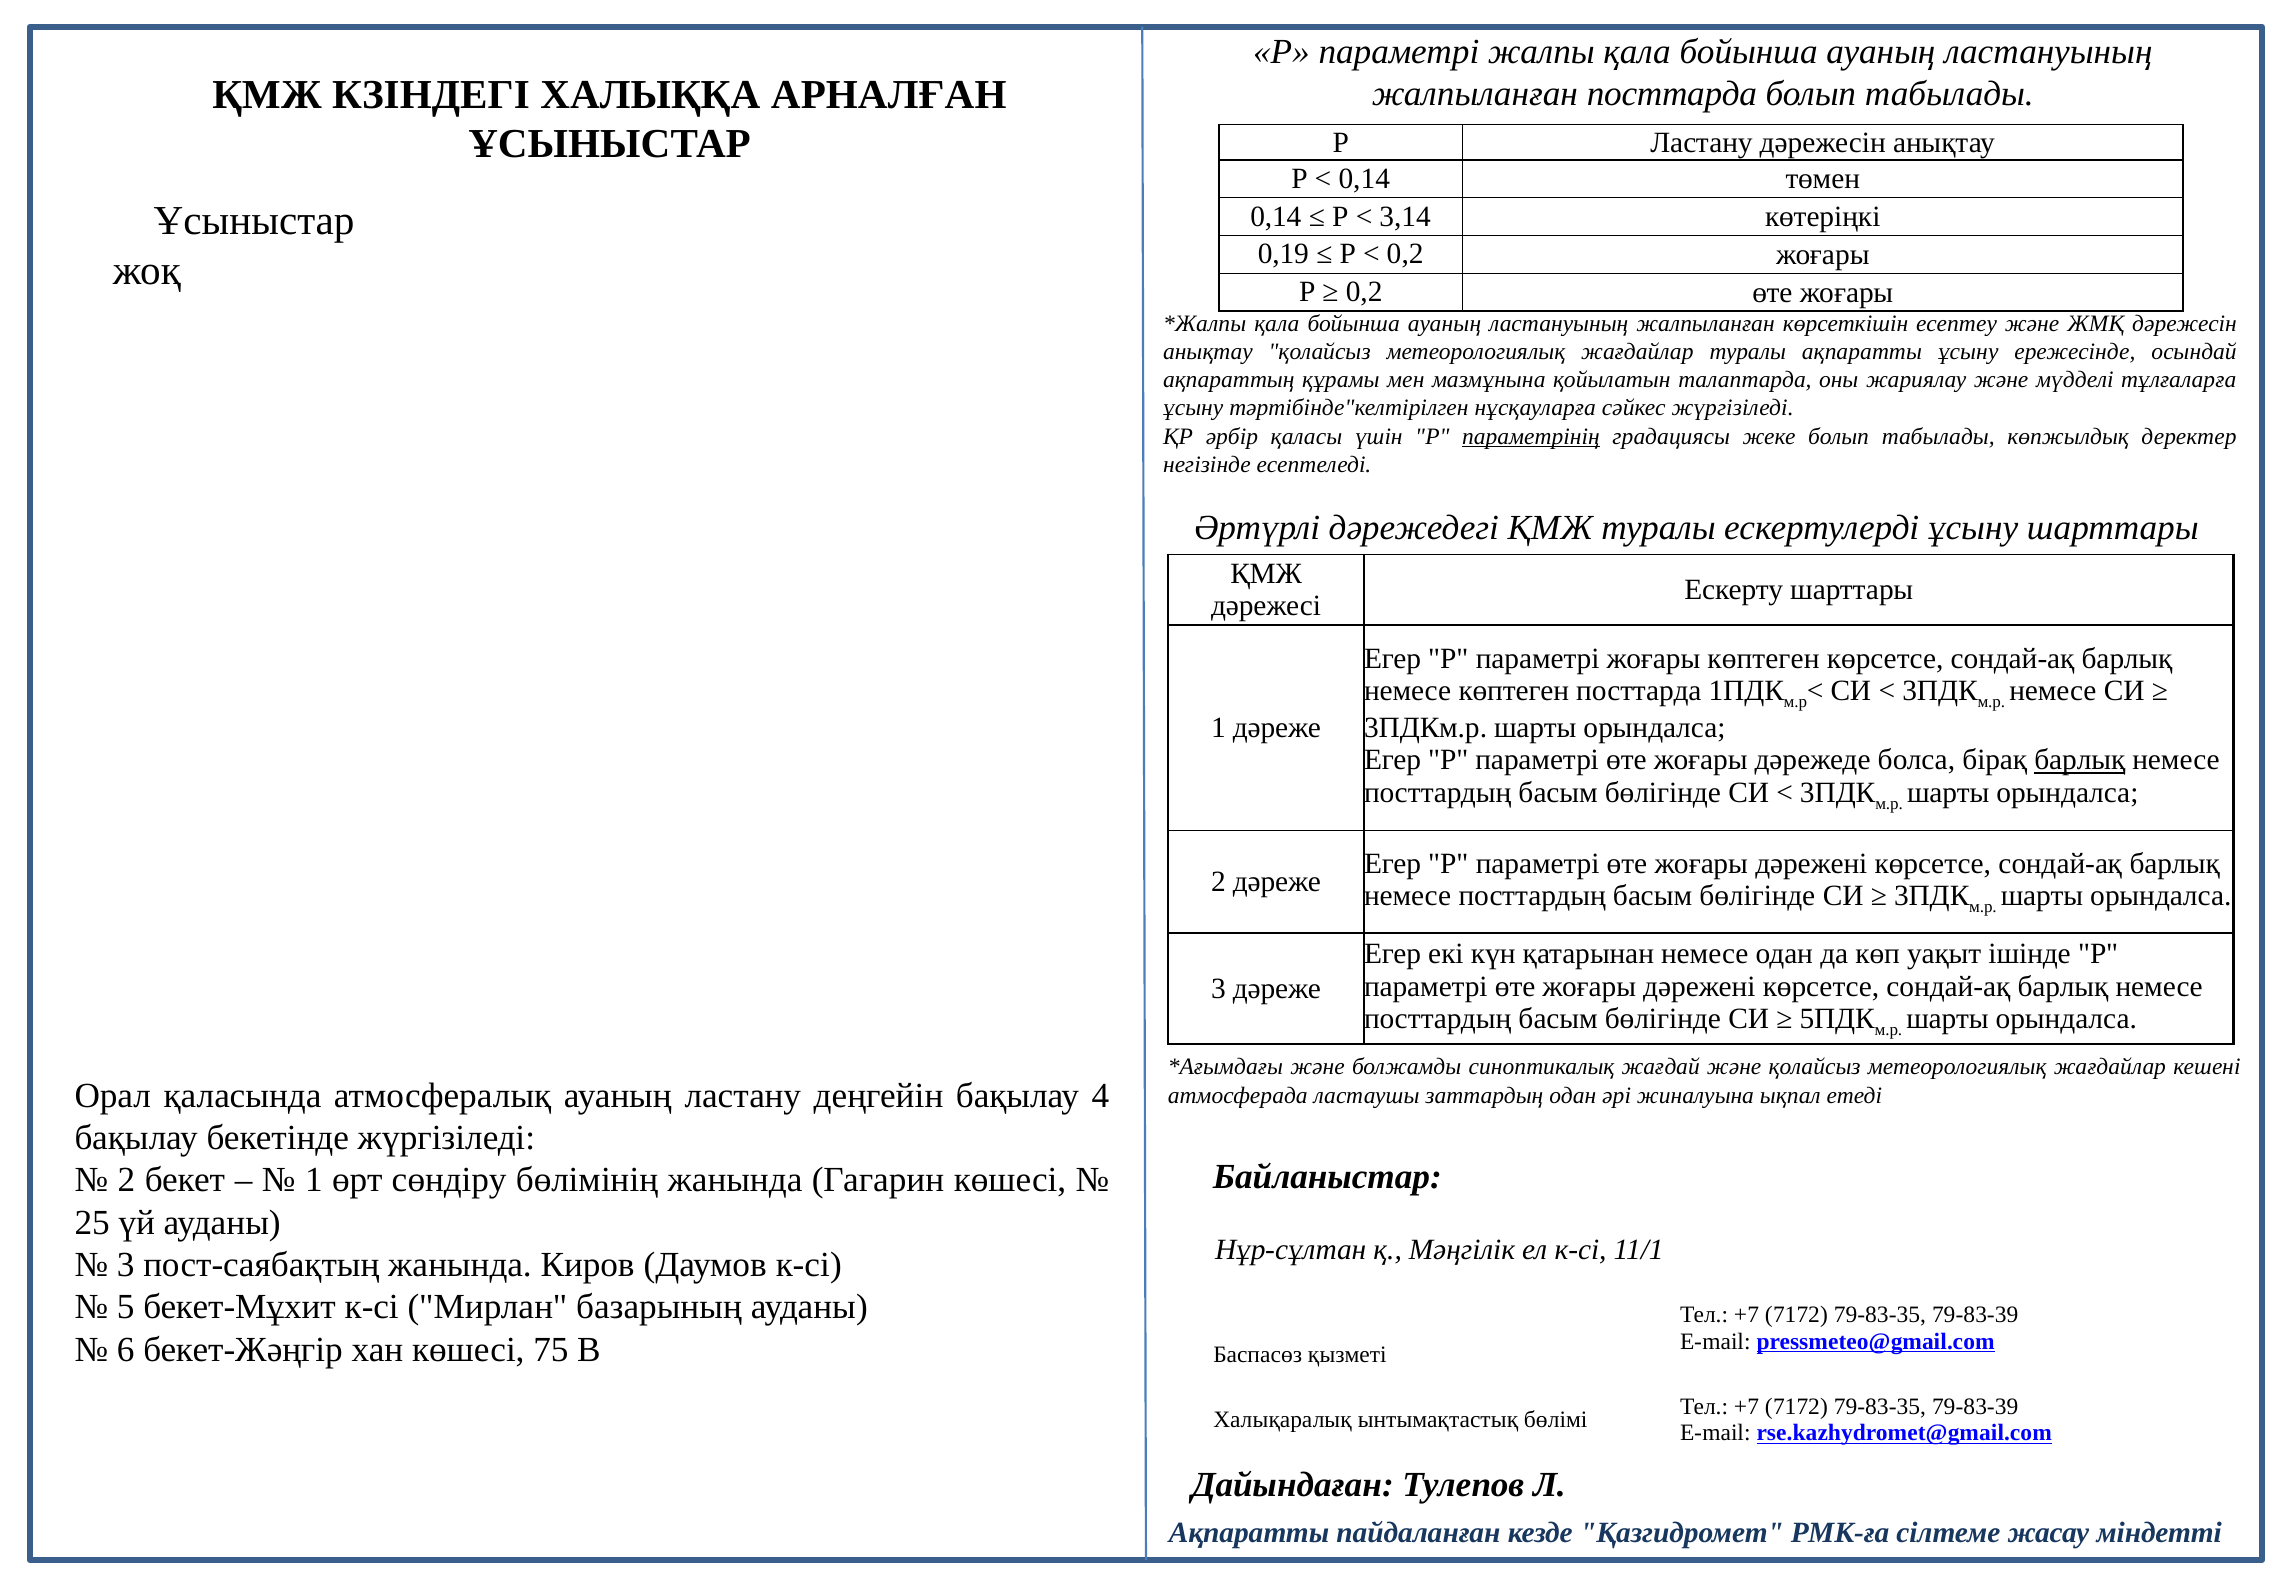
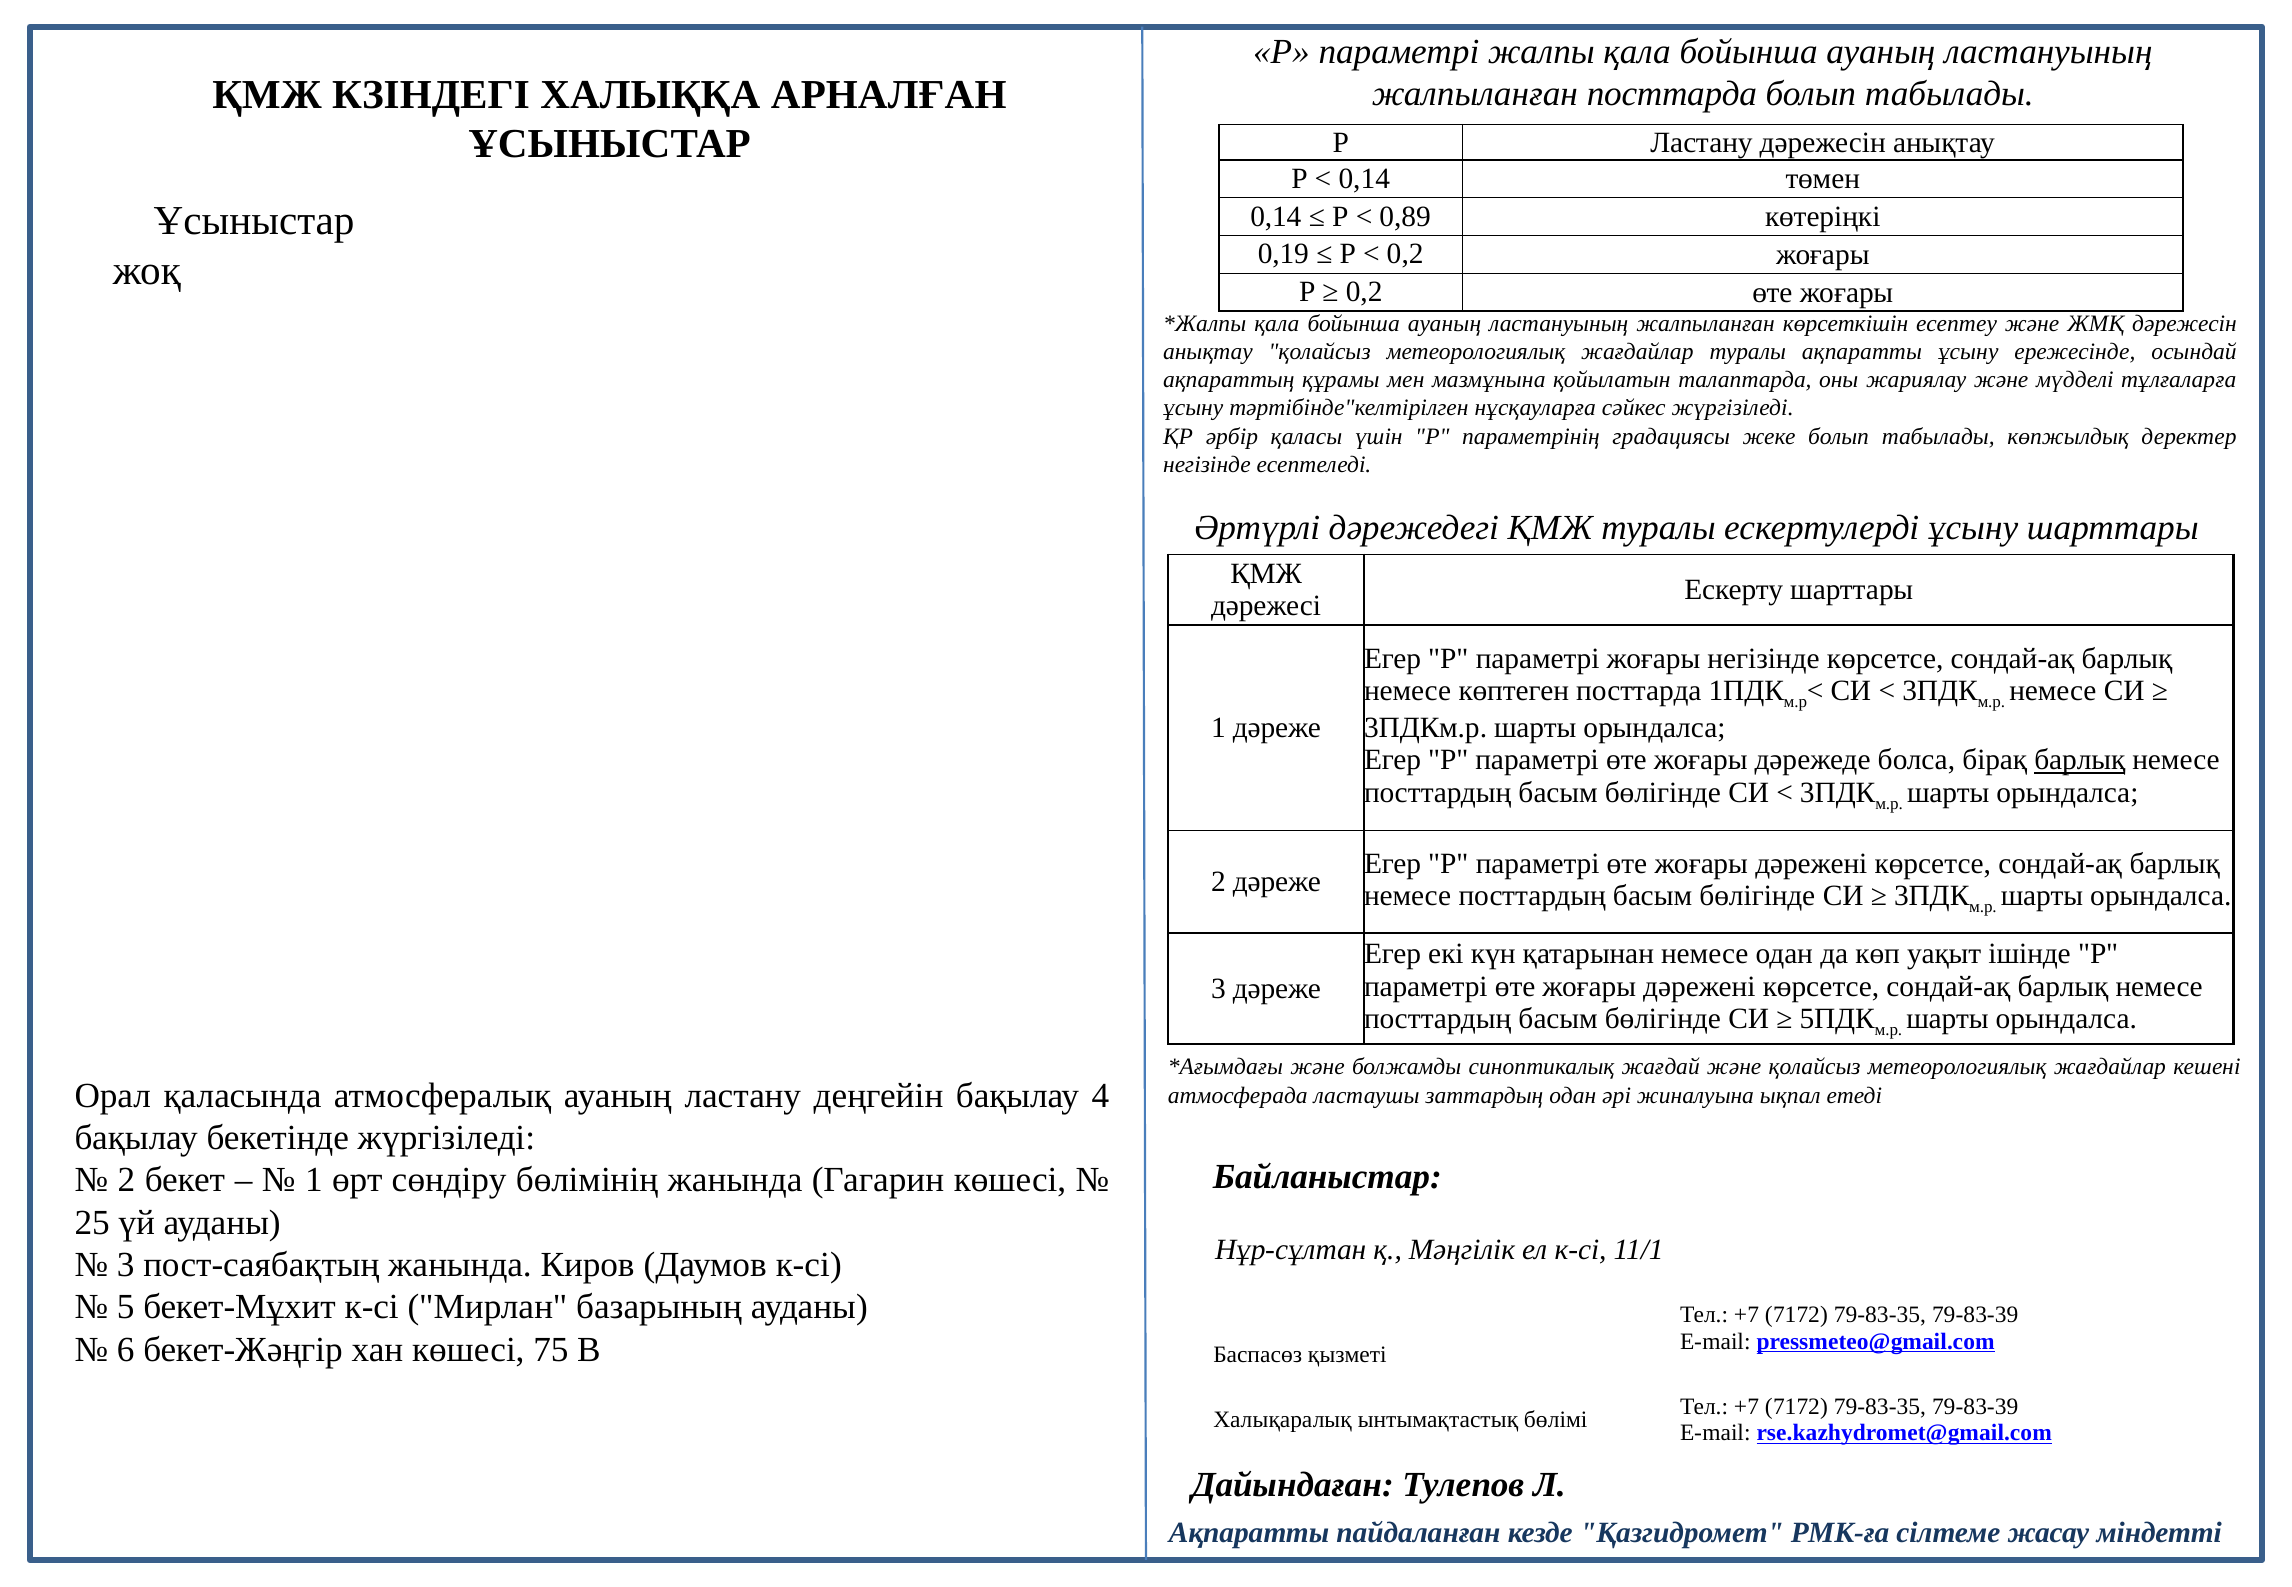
3,14: 3,14 -> 0,89 (1405, 216)
параметрінің underline: present -> none (1531, 436)
жоғары көптеген: көптеген -> негізінде (1764, 658)
